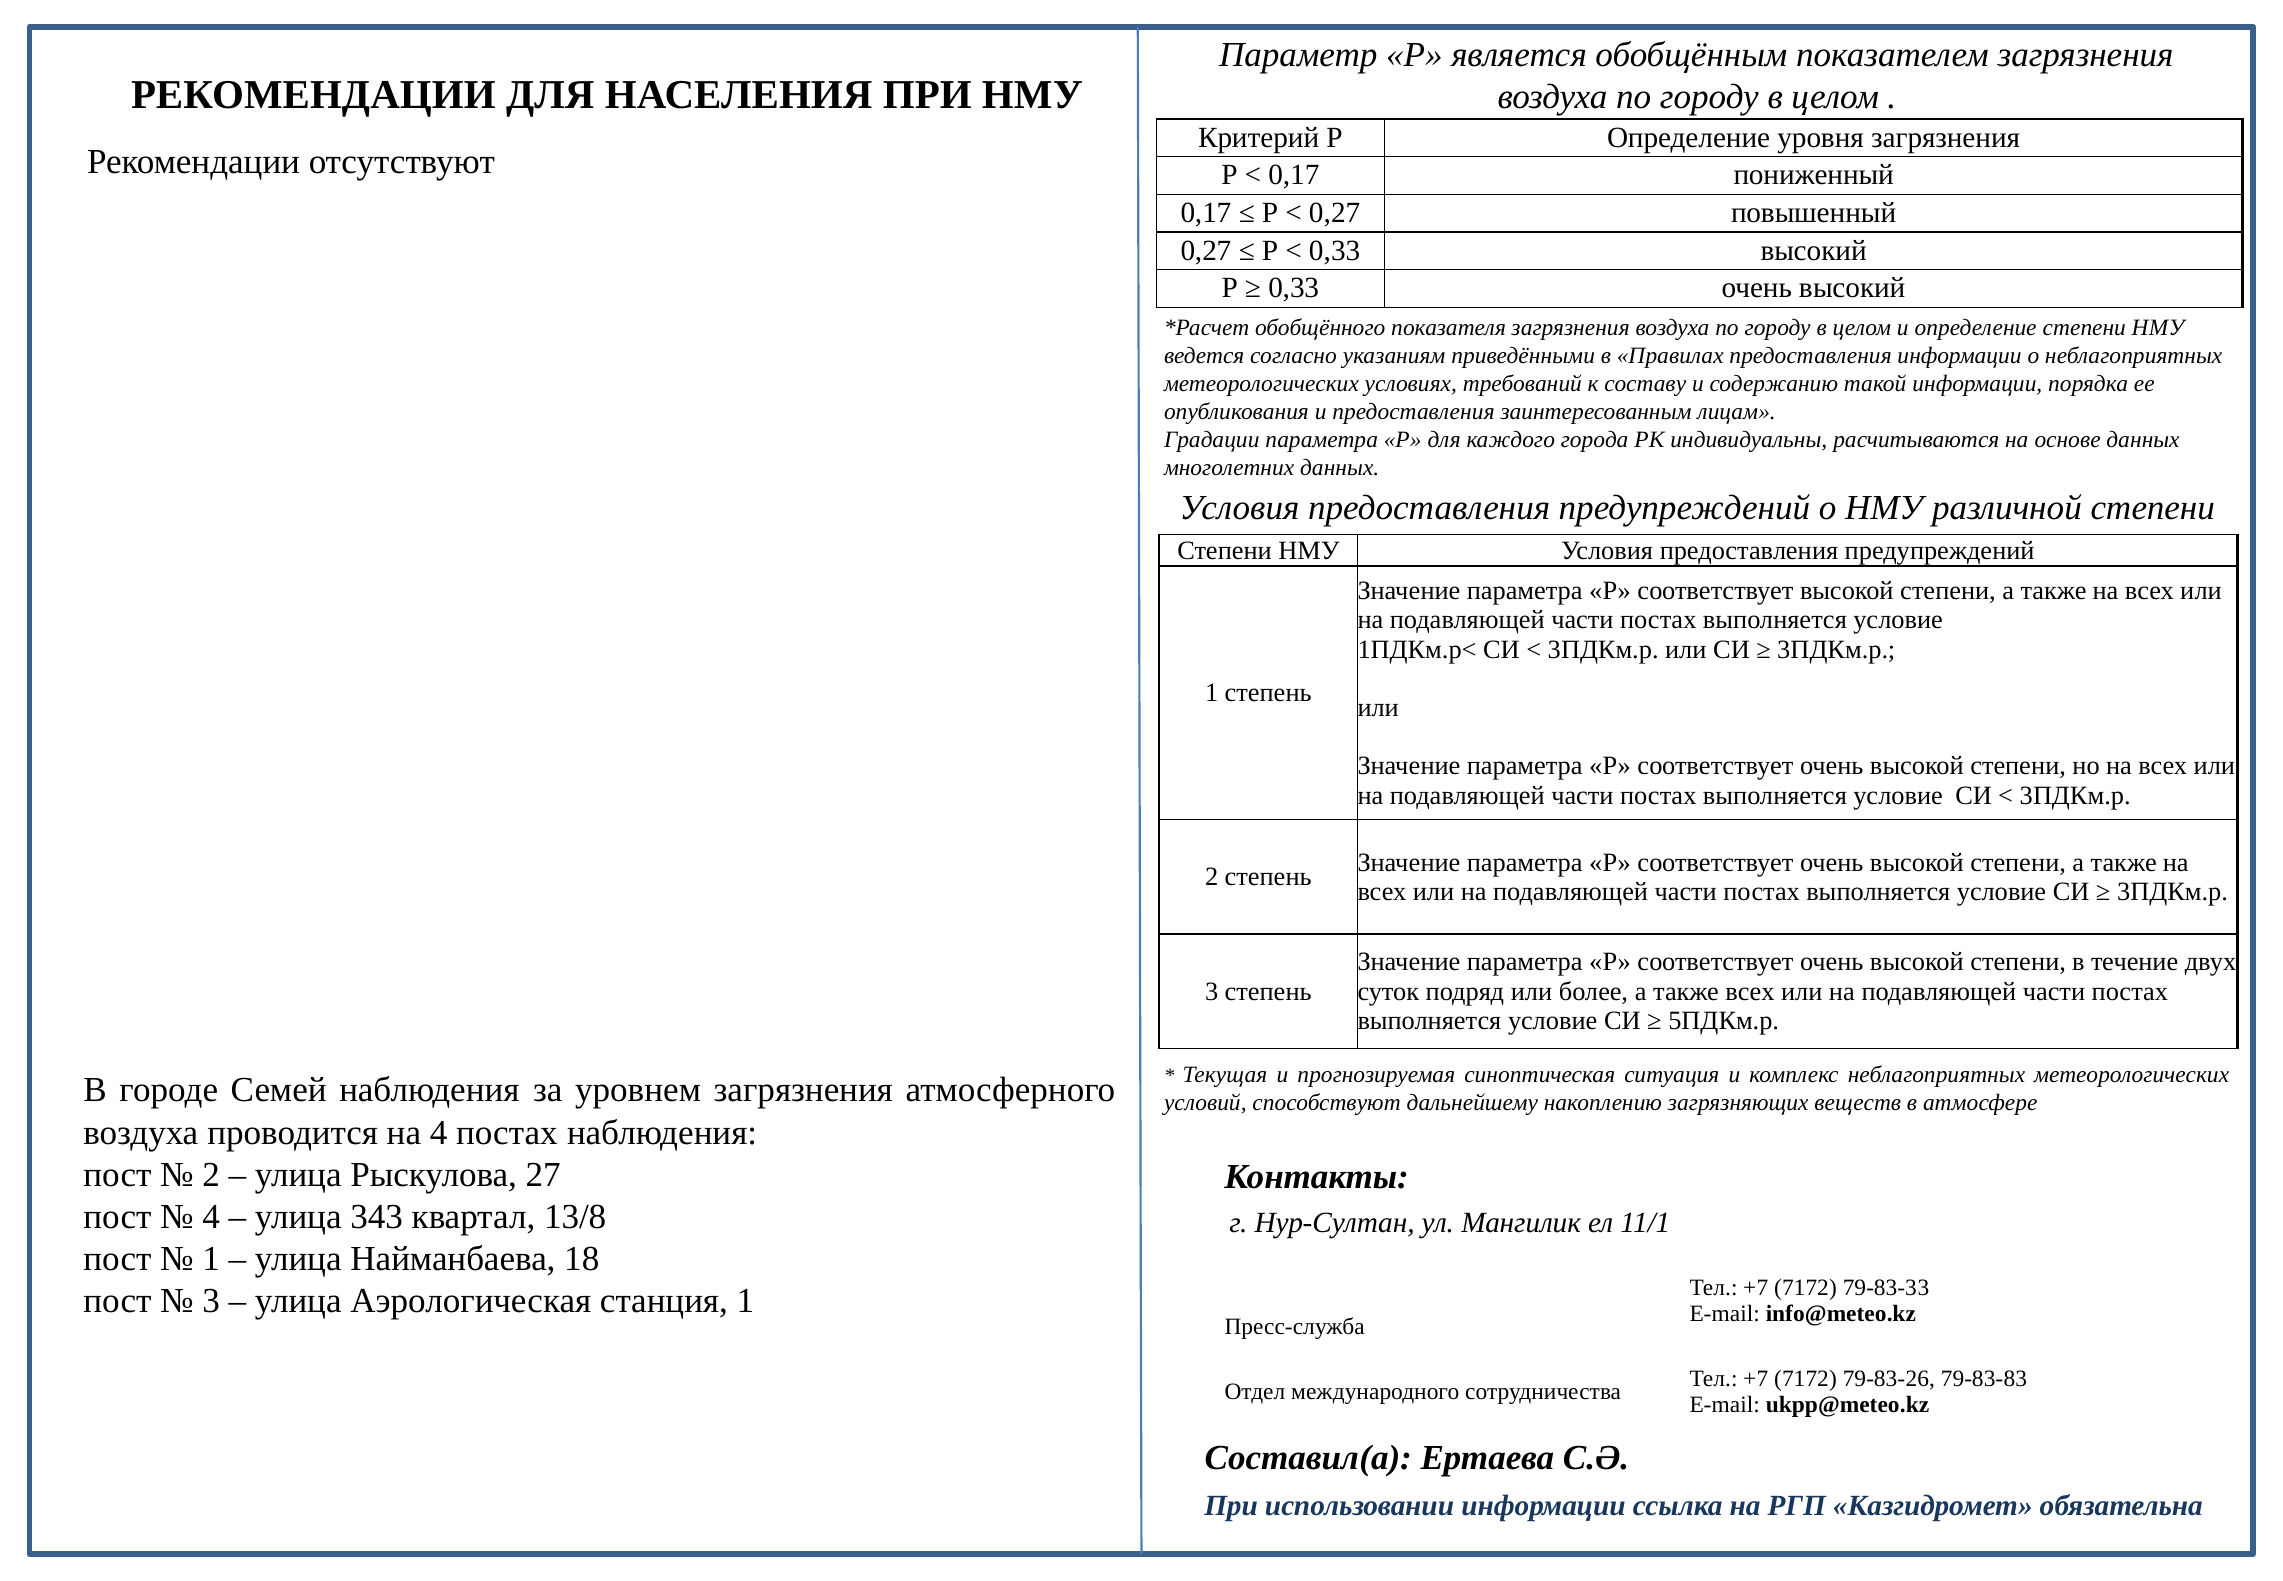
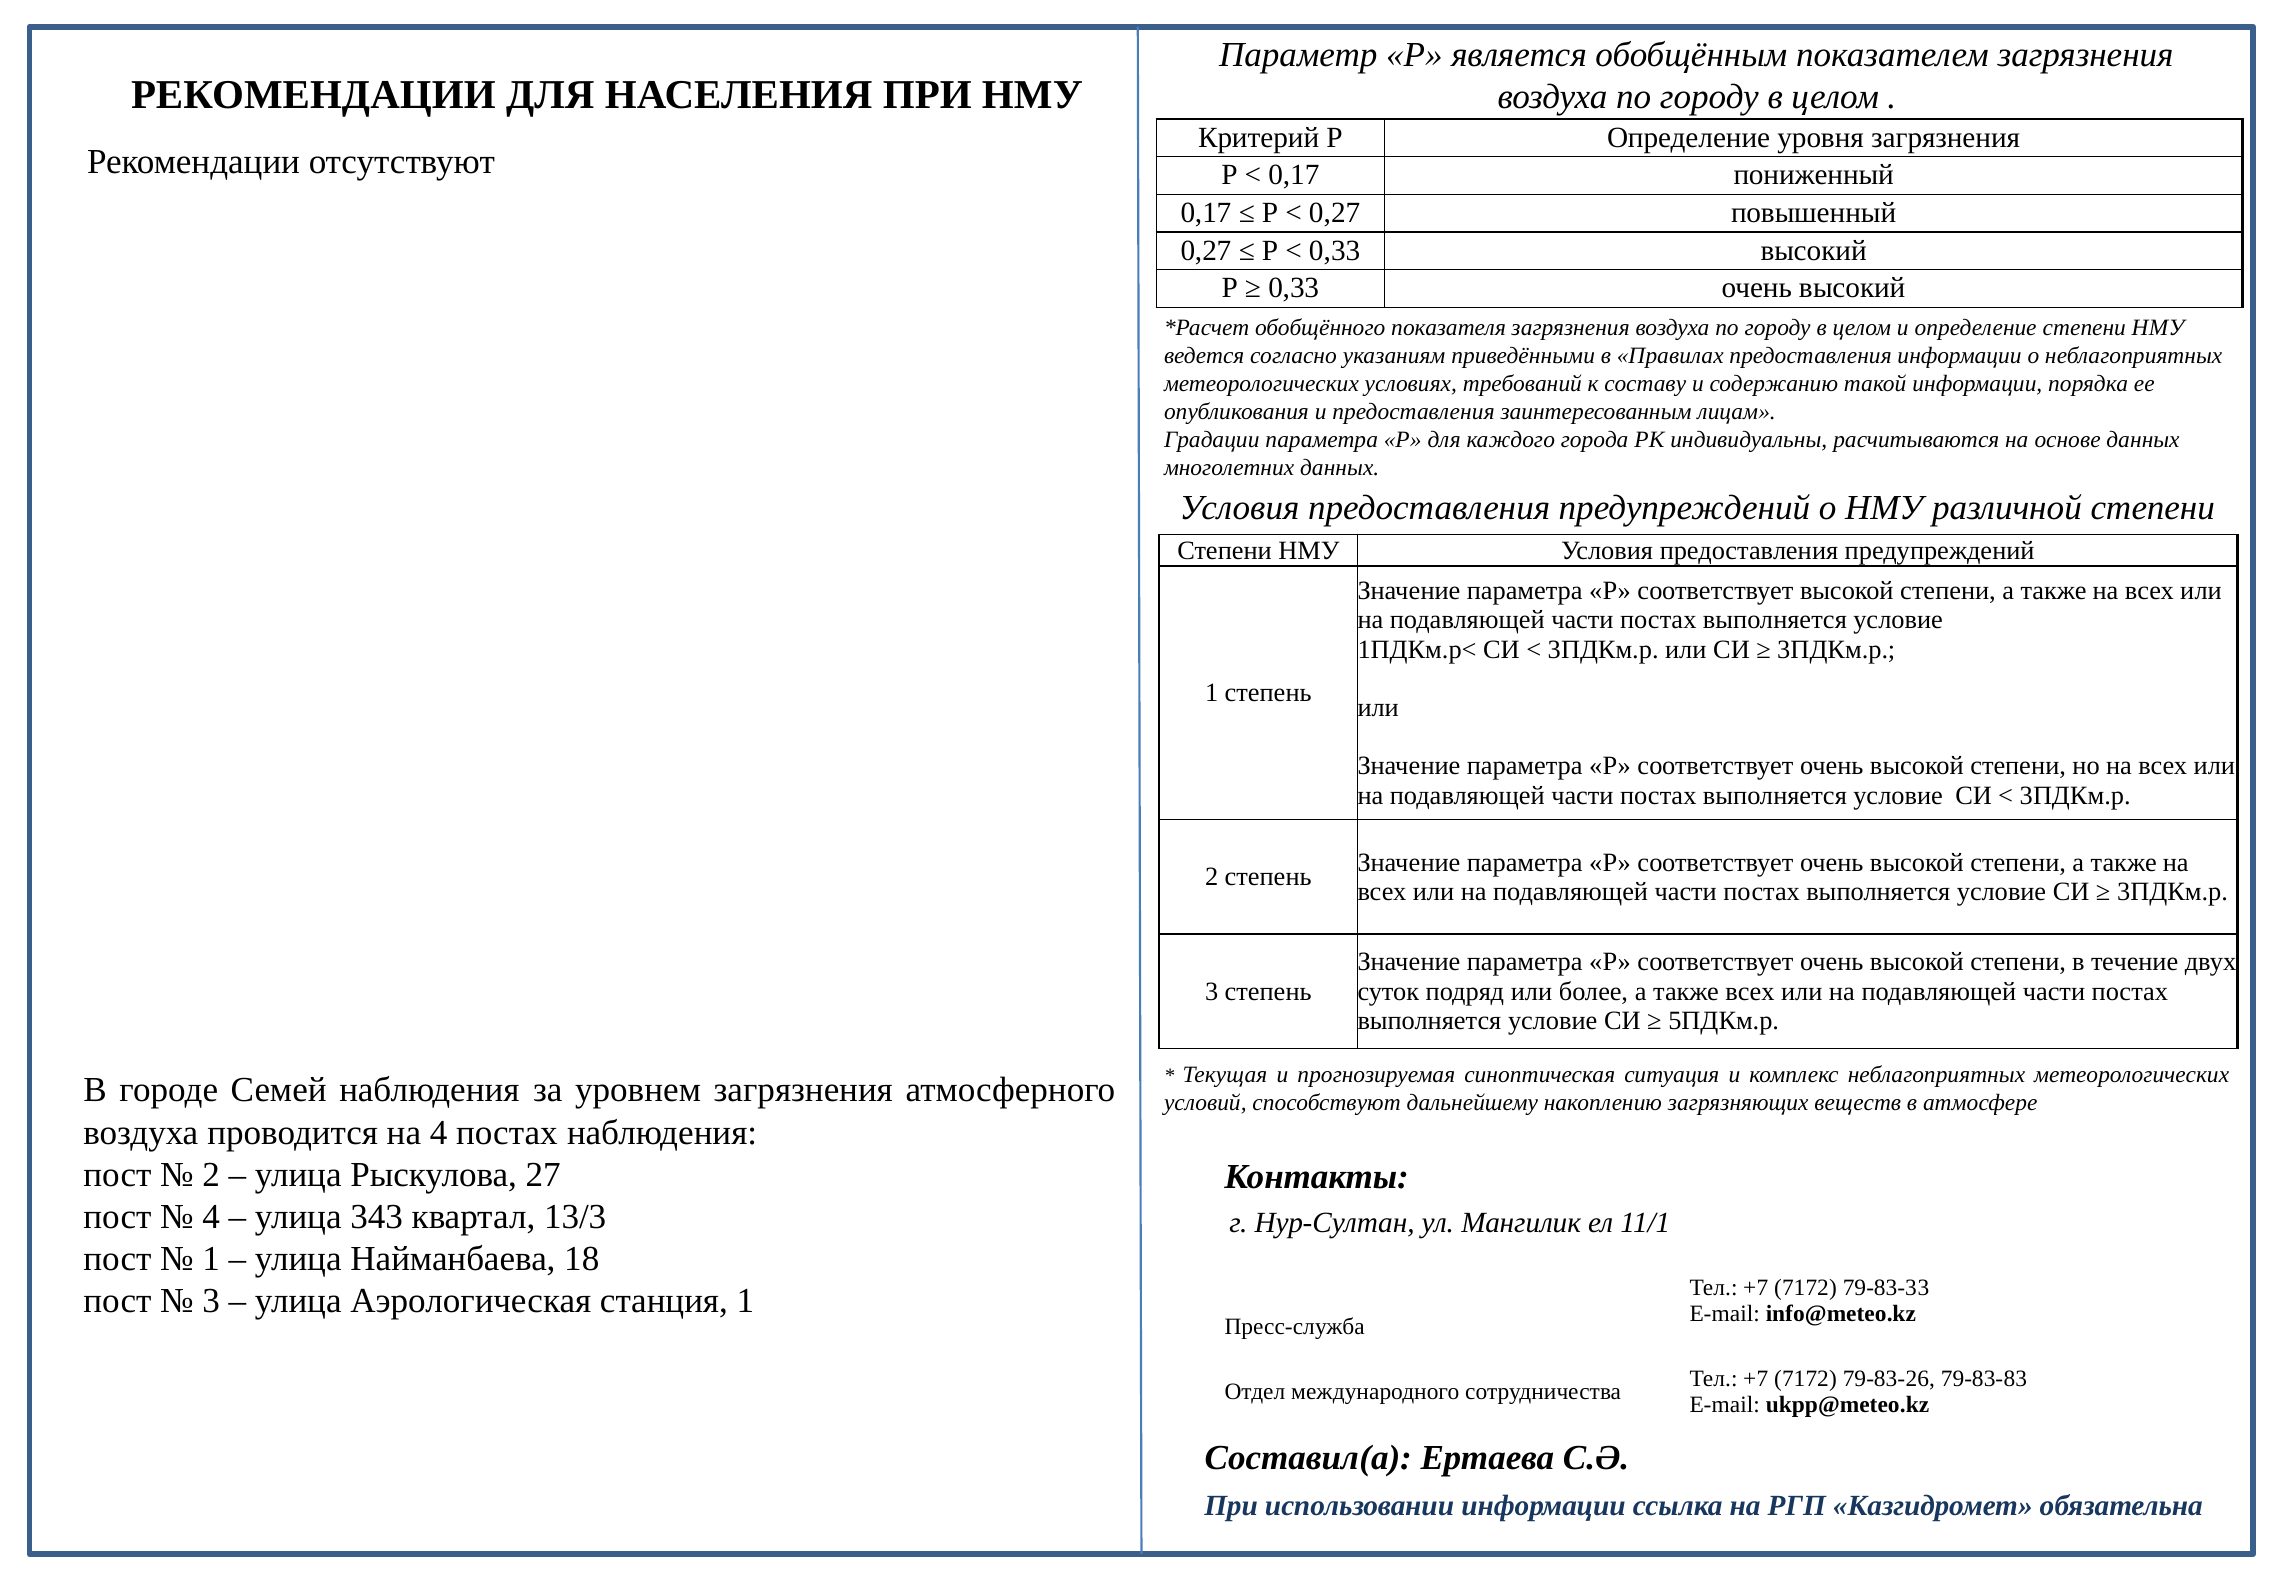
13/8: 13/8 -> 13/3 (575, 1216)
